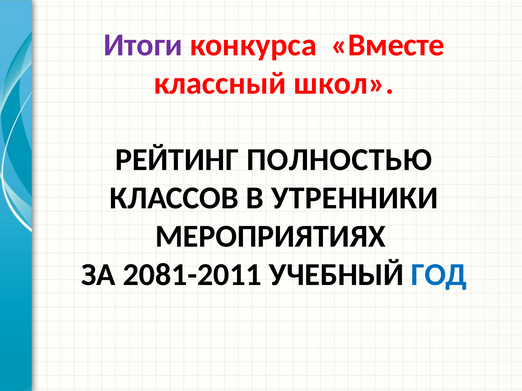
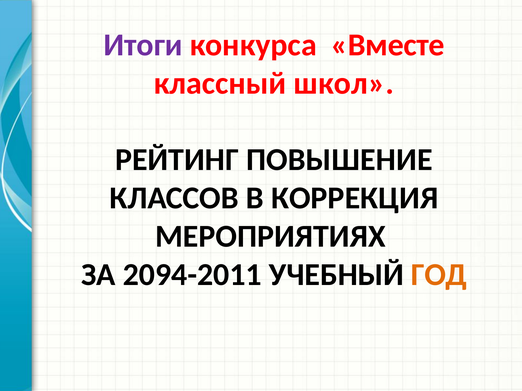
ПОЛНОСТЬЮ: ПОЛНОСТЬЮ -> ПОВЫШЕНИЕ (339, 160)
УТРЕННИКИ: УТРЕННИКИ -> КОРРЕКЦИЯ (355, 198)
2081-2011: 2081-2011 -> 2094-2011 (192, 275)
ГОД colour: blue -> orange (439, 275)
